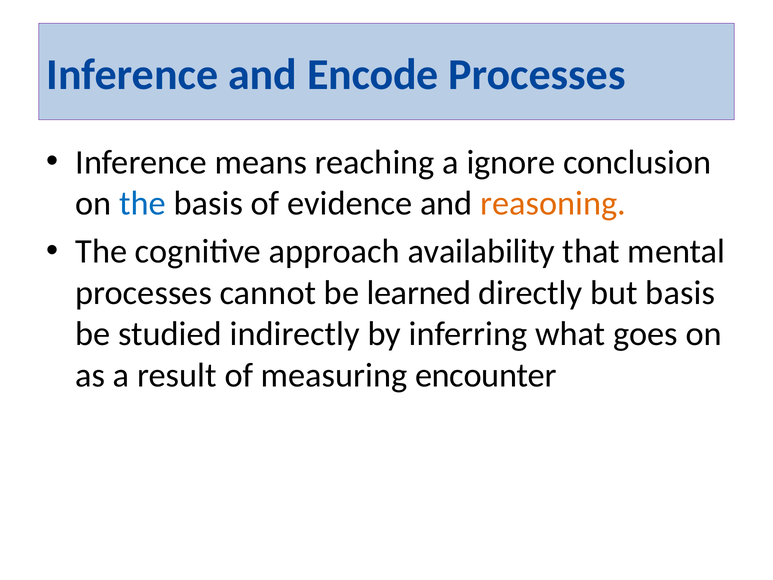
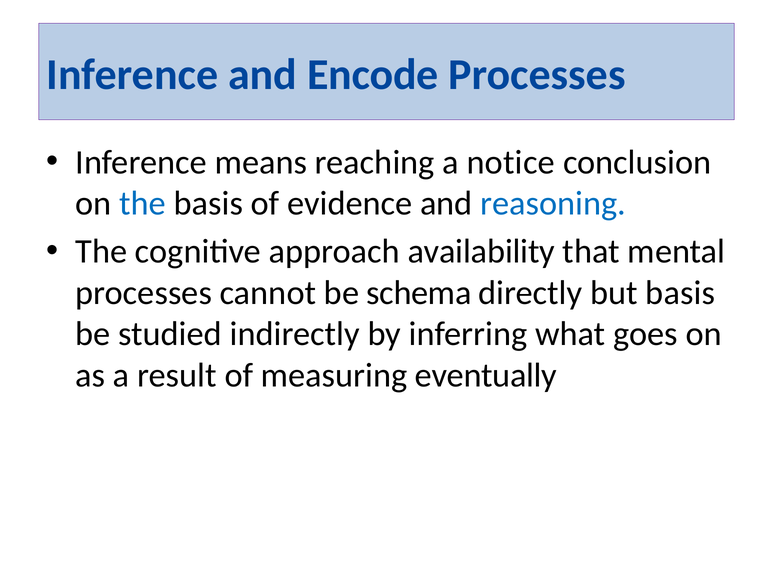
ignore: ignore -> notice (511, 162)
reasoning colour: orange -> blue (553, 203)
learned: learned -> schema (419, 293)
encounter: encounter -> eventually (486, 375)
